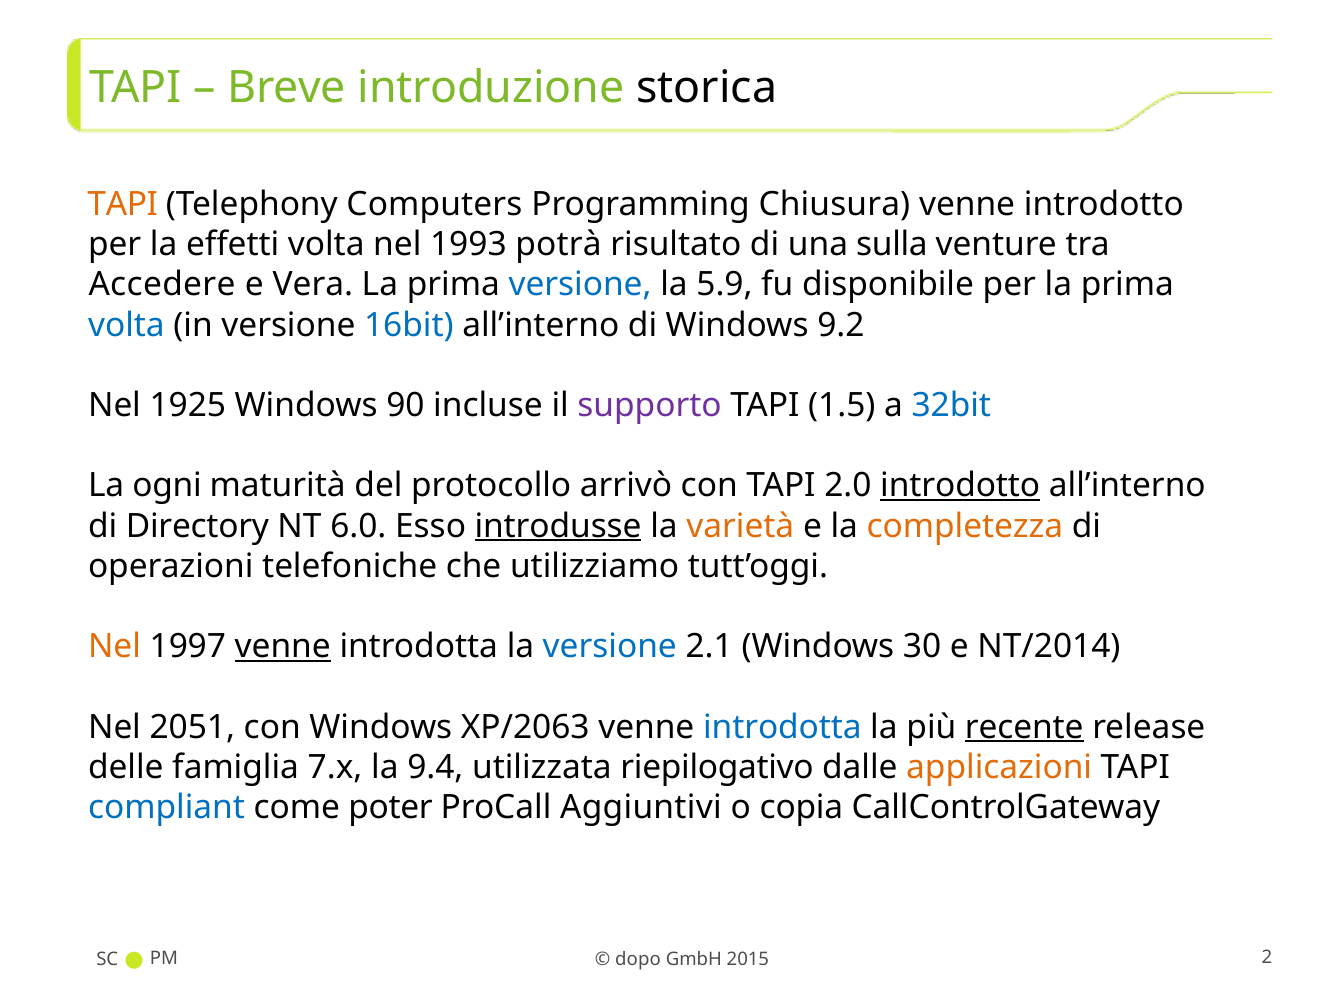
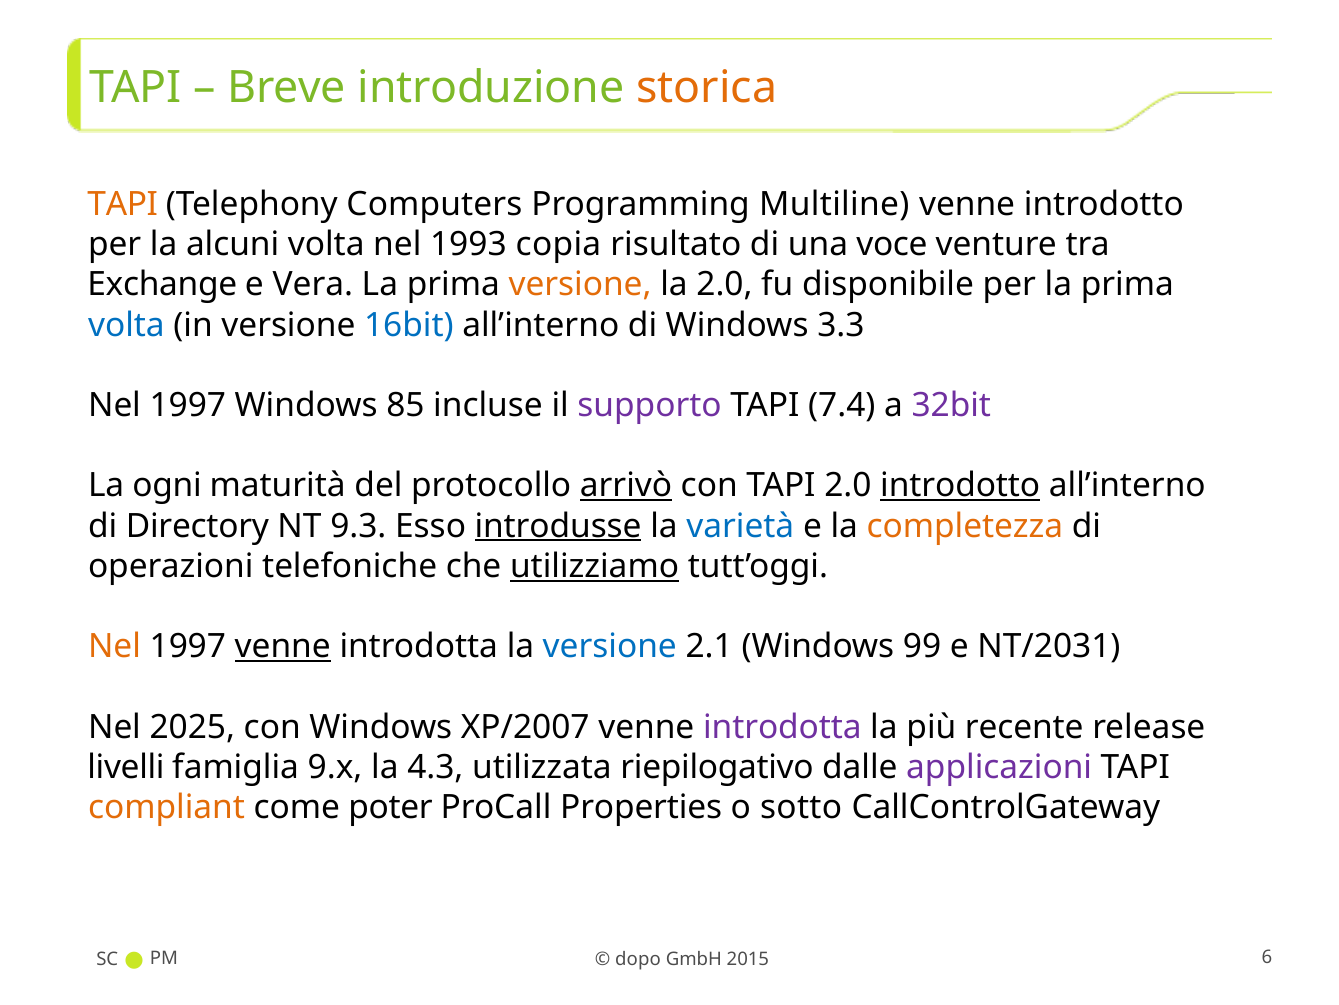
storica colour: black -> orange (707, 88)
Chiusura: Chiusura -> Multiline (834, 204)
effetti: effetti -> alcuni (233, 244)
potrà: potrà -> copia (558, 244)
sulla: sulla -> voce (892, 244)
Accedere: Accedere -> Exchange (162, 285)
versione colour: blue -> orange (580, 285)
la 5.9: 5.9 -> 2.0 (724, 285)
9.2: 9.2 -> 3.3 (841, 325)
1925: 1925 -> 1997 (188, 405)
90: 90 -> 85 (405, 405)
1.5: 1.5 -> 7.4 (842, 405)
32bit colour: blue -> purple (951, 405)
arrivò underline: none -> present (626, 485)
6.0: 6.0 -> 9.3 (358, 526)
varietà colour: orange -> blue (740, 526)
utilizziamo underline: none -> present (595, 566)
30: 30 -> 99 (922, 646)
NT/2014: NT/2014 -> NT/2031 (1049, 646)
2051: 2051 -> 2025 (192, 726)
XP/2063: XP/2063 -> XP/2007 (525, 726)
introdotta colour: blue -> purple (782, 726)
recente underline: present -> none (1024, 726)
delle: delle -> livelli (126, 767)
7.x: 7.x -> 9.x (335, 767)
9.4: 9.4 -> 4.3 (435, 767)
applicazioni colour: orange -> purple (999, 767)
compliant colour: blue -> orange (167, 807)
Aggiuntivi: Aggiuntivi -> Properties (641, 807)
copia: copia -> sotto (801, 807)
2: 2 -> 6 (1267, 957)
